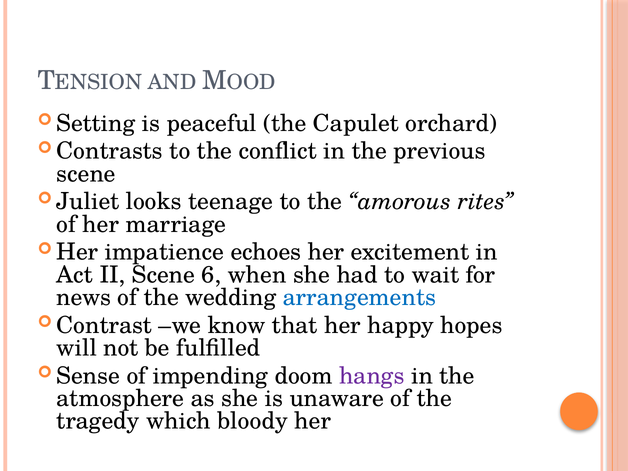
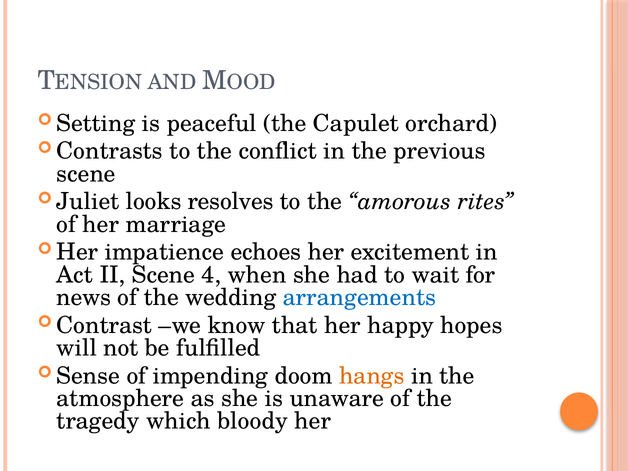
teenage: teenage -> resolves (231, 202)
6: 6 -> 4 (211, 275)
hangs colour: purple -> orange (372, 376)
